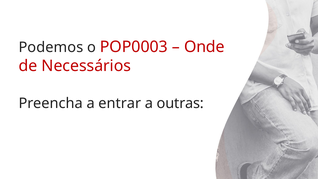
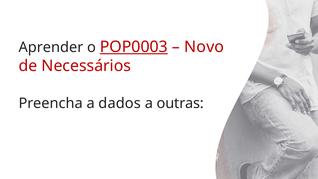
Podemos: Podemos -> Aprender (51, 47)
POP0003 underline: none -> present (134, 47)
Onde: Onde -> Novo (204, 47)
entrar: entrar -> dados (120, 103)
